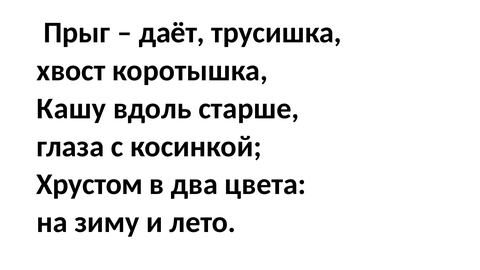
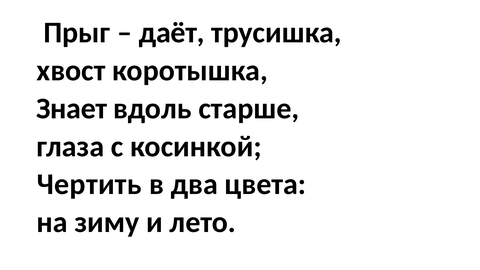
Кашу: Кашу -> Знает (72, 109)
Хрустом: Хрустом -> Чертить (89, 184)
